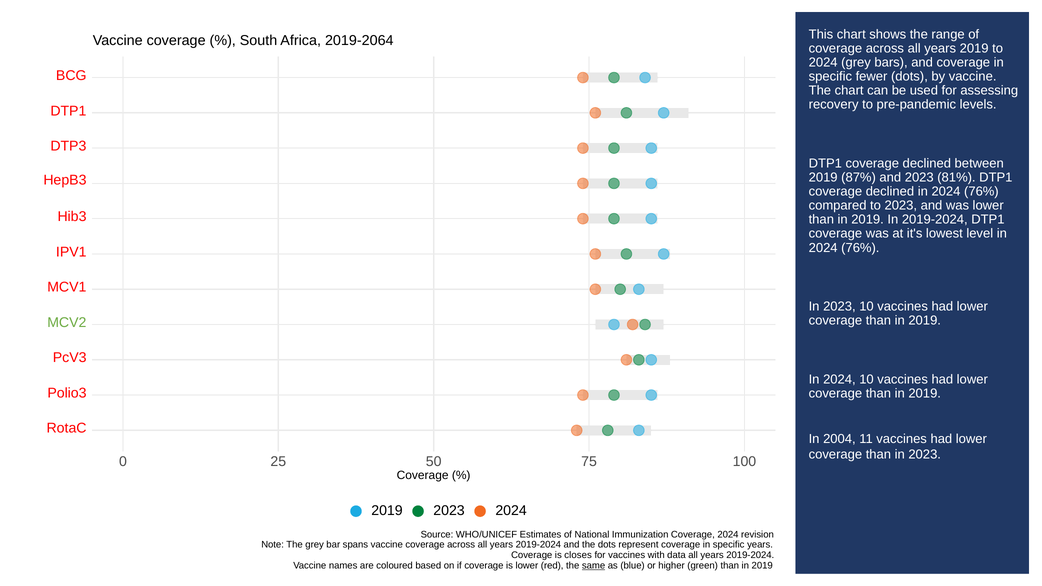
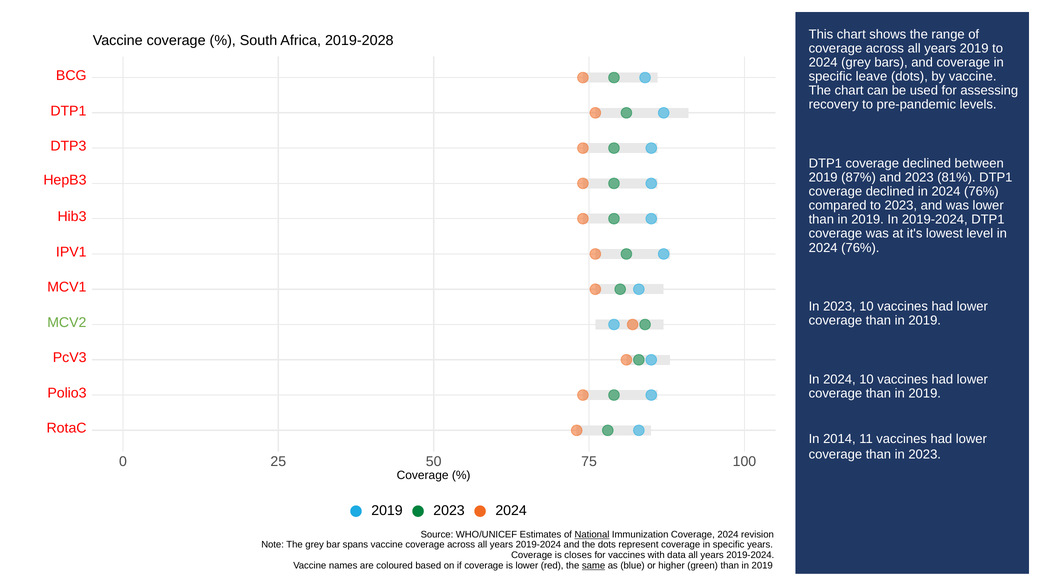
2019-2064: 2019-2064 -> 2019-2028 (359, 40)
fewer: fewer -> leave (871, 76)
2004: 2004 -> 2014 (839, 439)
National underline: none -> present (592, 535)
